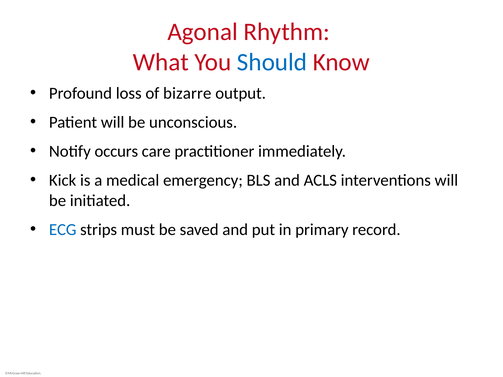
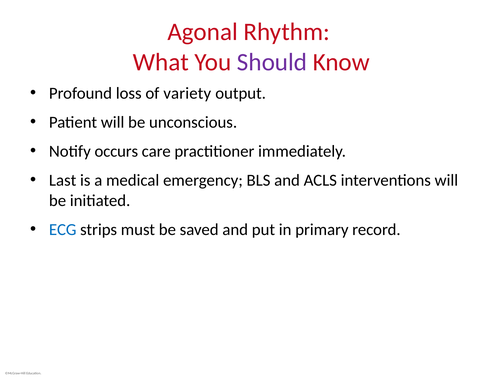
Should colour: blue -> purple (272, 62)
bizarre: bizarre -> variety (187, 93)
Kick: Kick -> Last (63, 181)
